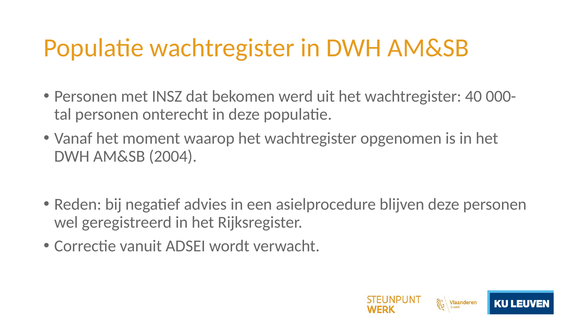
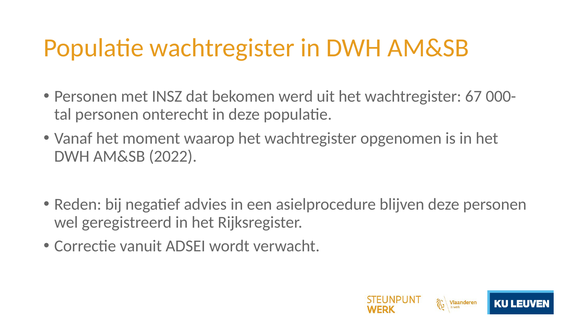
40: 40 -> 67 (473, 97)
2004: 2004 -> 2022 (173, 156)
